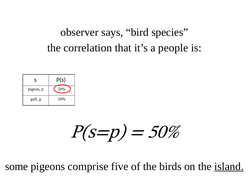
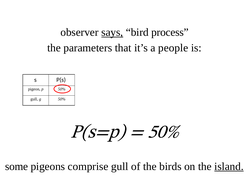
says underline: none -> present (112, 32)
species: species -> process (170, 32)
correlation: correlation -> parameters (88, 48)
five: five -> gull (120, 167)
